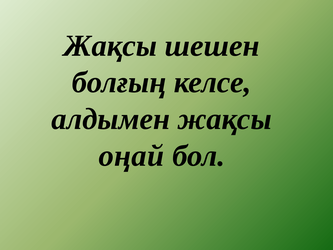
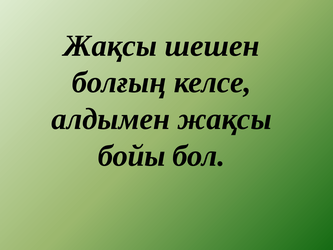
оңай: оңай -> бойы (132, 156)
